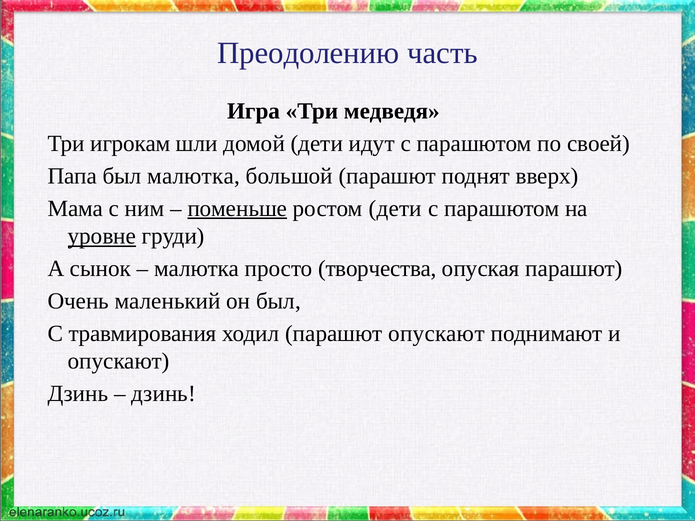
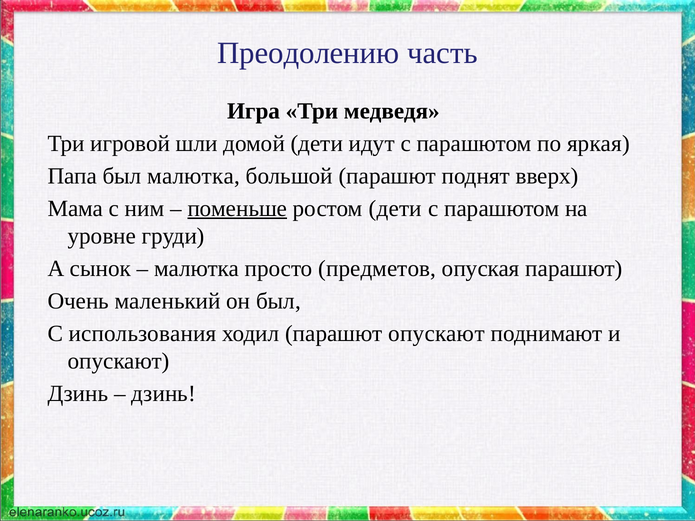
игрокам: игрокам -> игровой (130, 144)
своей: своей -> яркая (598, 144)
уровне underline: present -> none (102, 236)
творчества: творчества -> предметов (377, 269)
травмирования: травмирования -> использования (142, 334)
